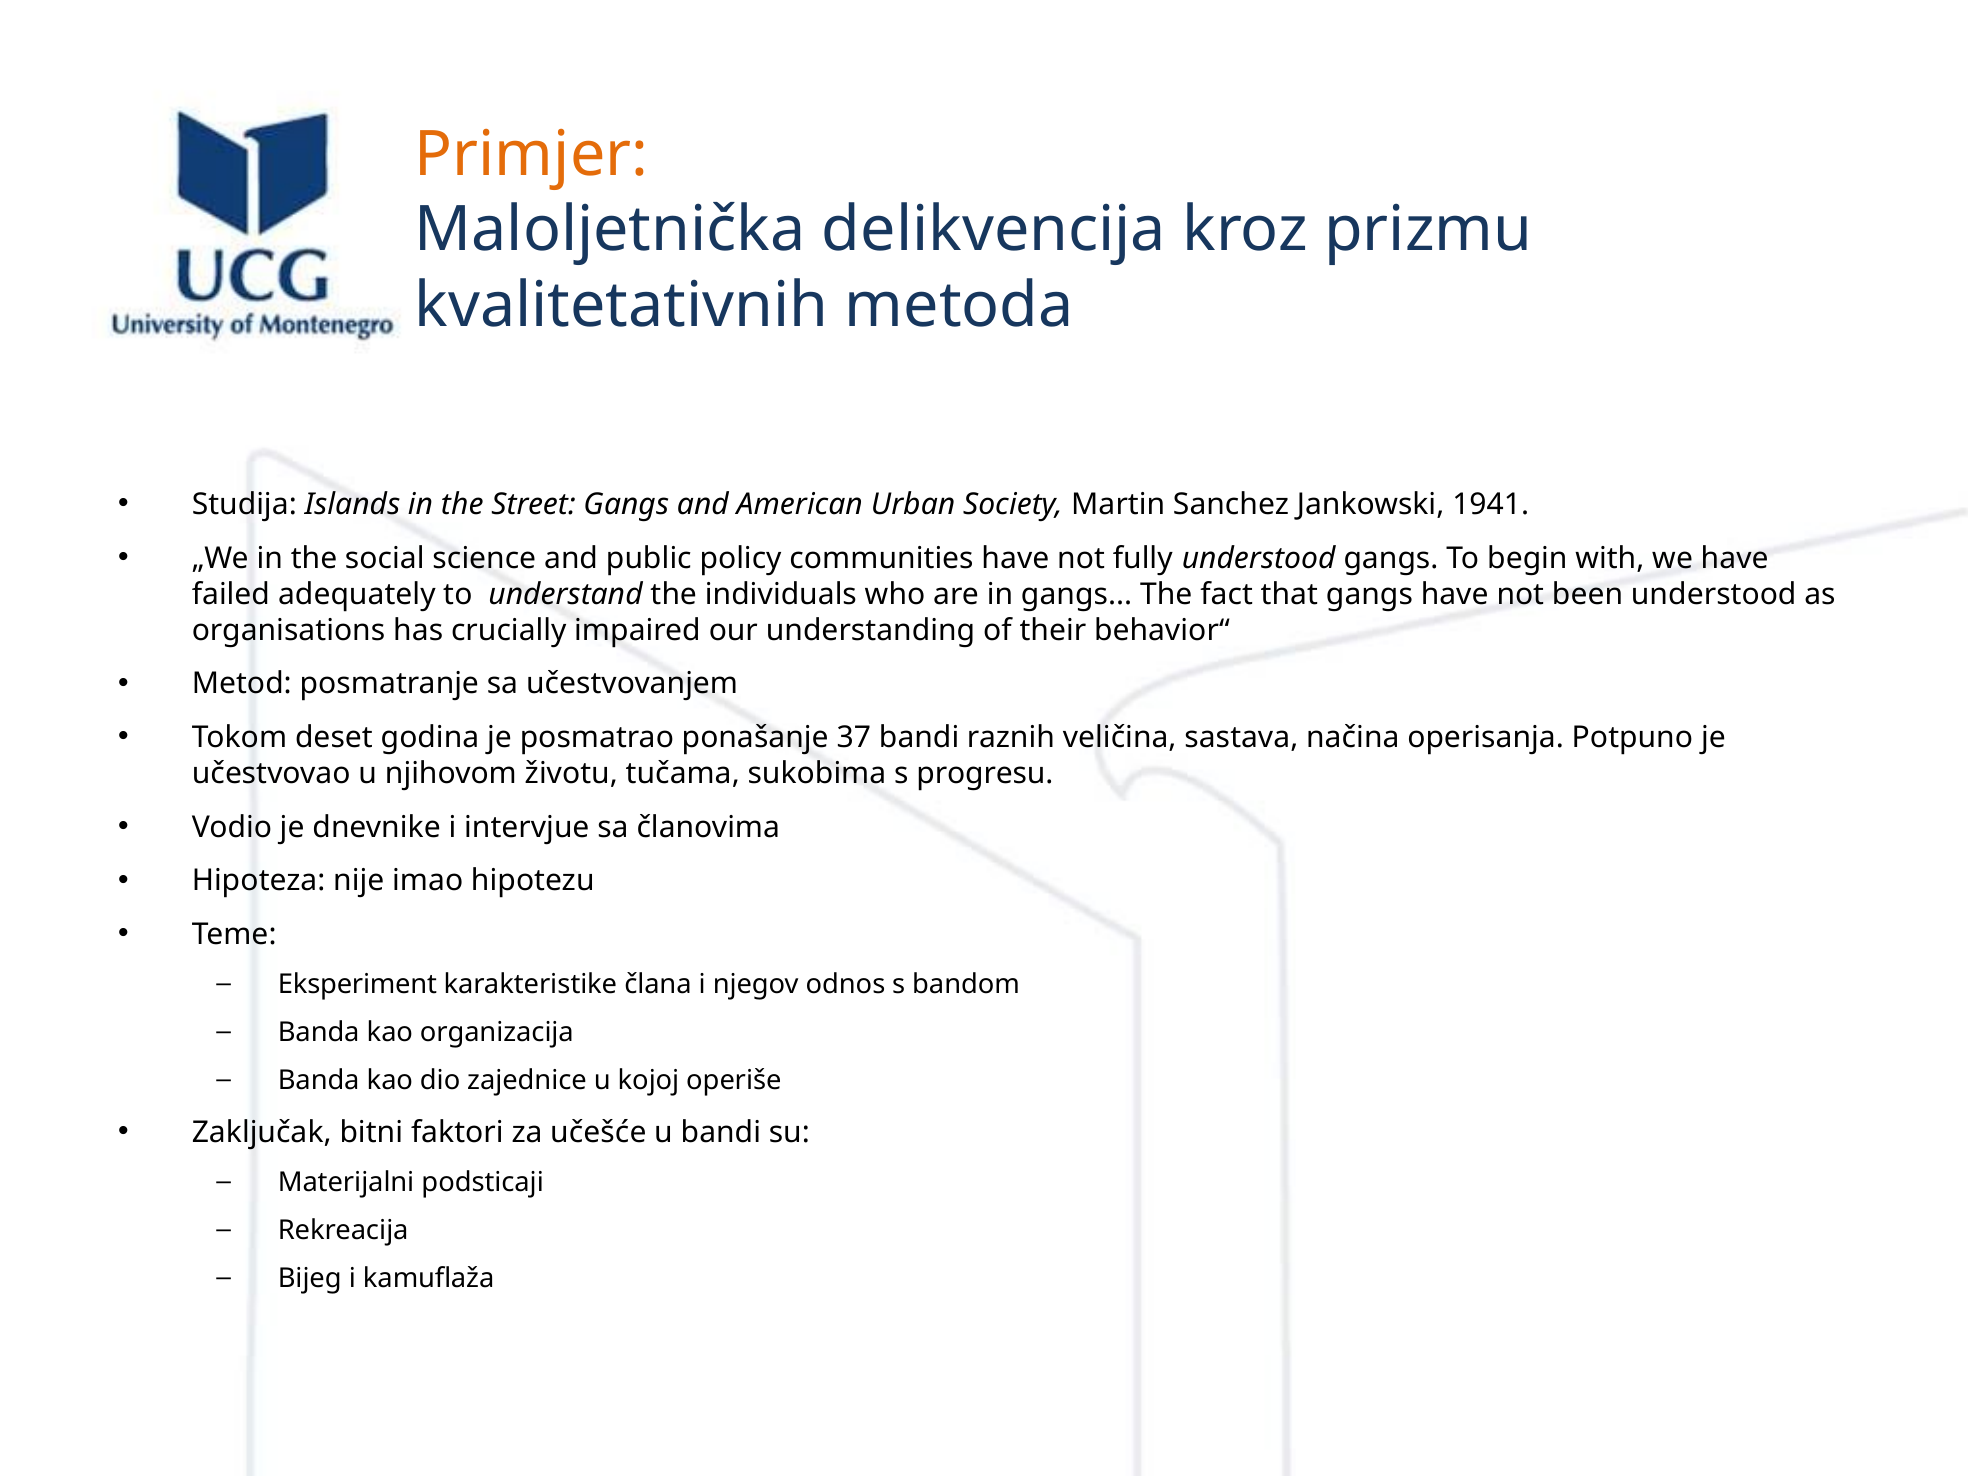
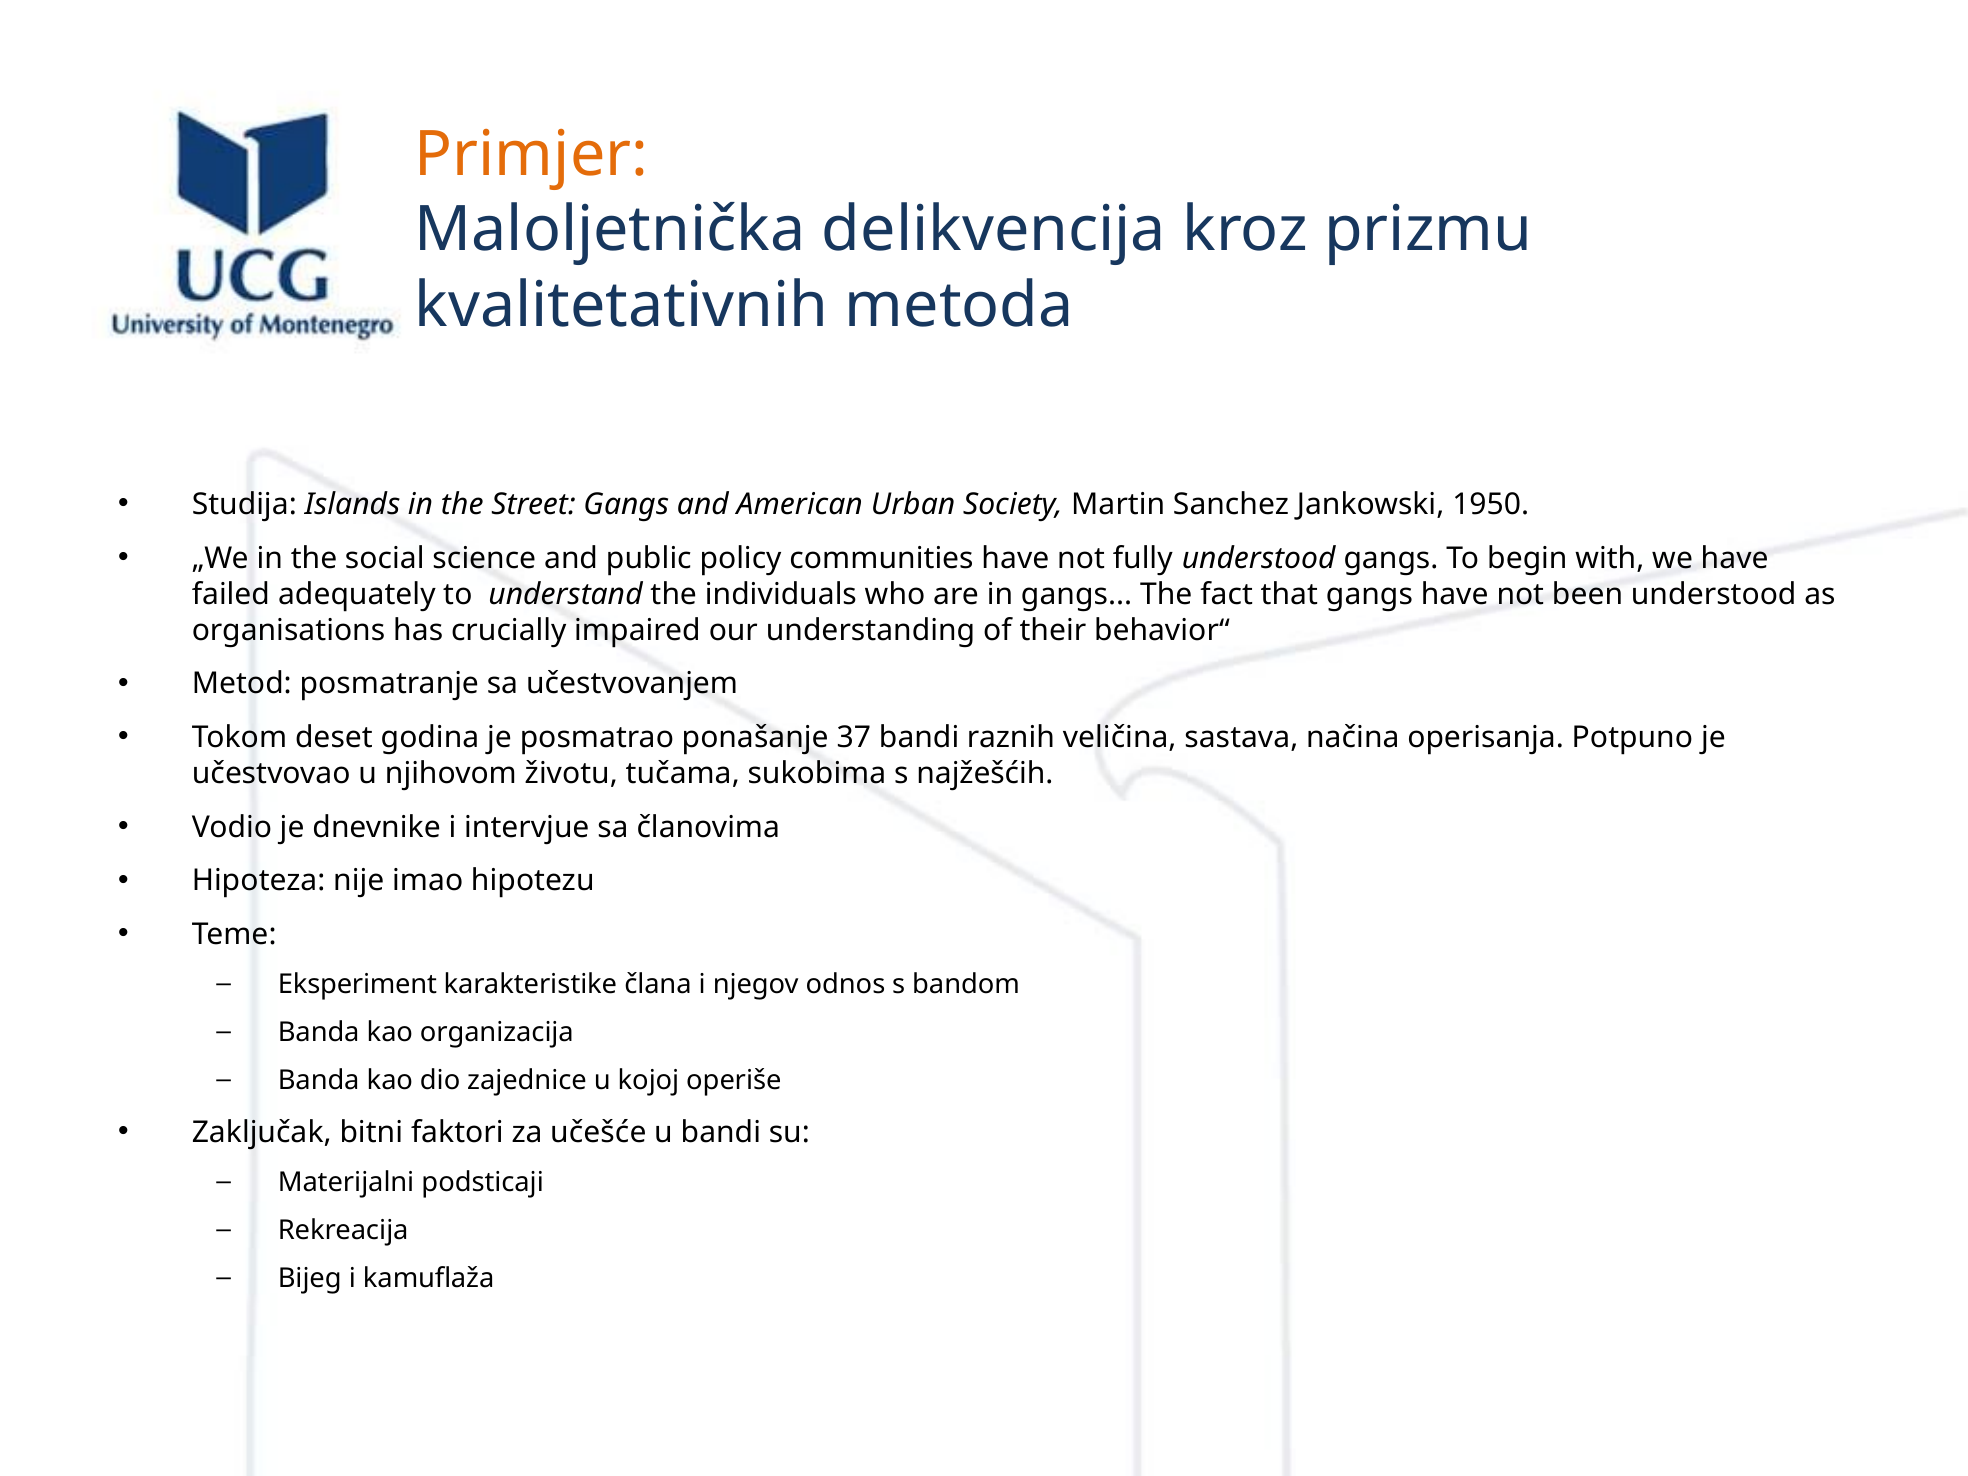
1941: 1941 -> 1950 (1491, 505)
progresu: progresu -> najžešćih (985, 774)
